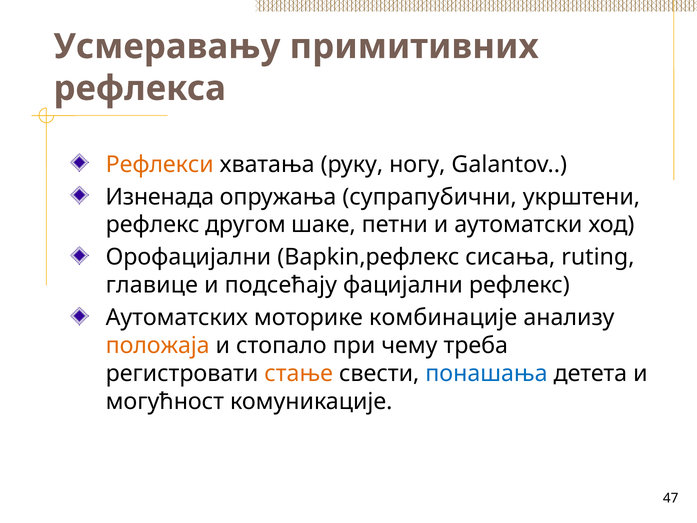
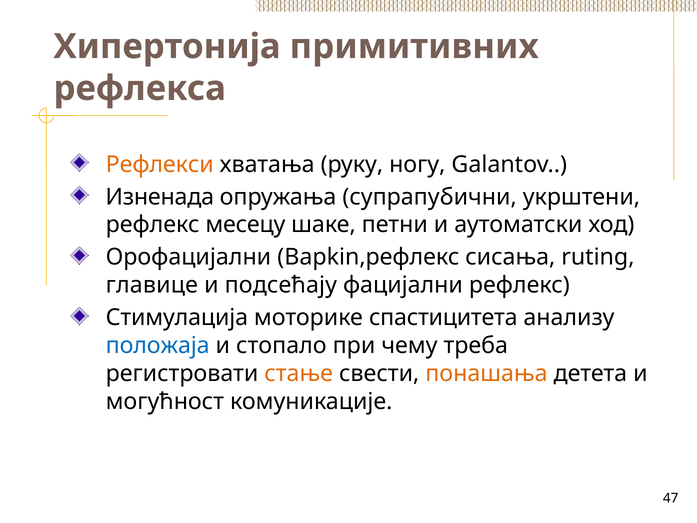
Усмеравању: Усмеравању -> Хипертонија (167, 47)
другом: другом -> месецу (245, 225)
Аутоматских: Аутоматских -> Стимулација (177, 318)
комбинације: комбинације -> спастицитета (443, 318)
положаја colour: orange -> blue (158, 345)
понашања colour: blue -> orange (486, 373)
